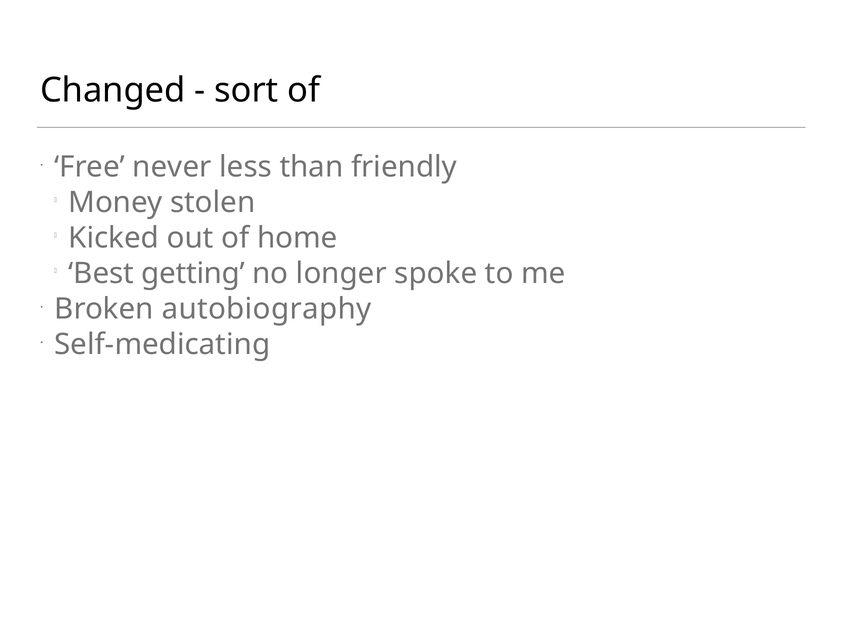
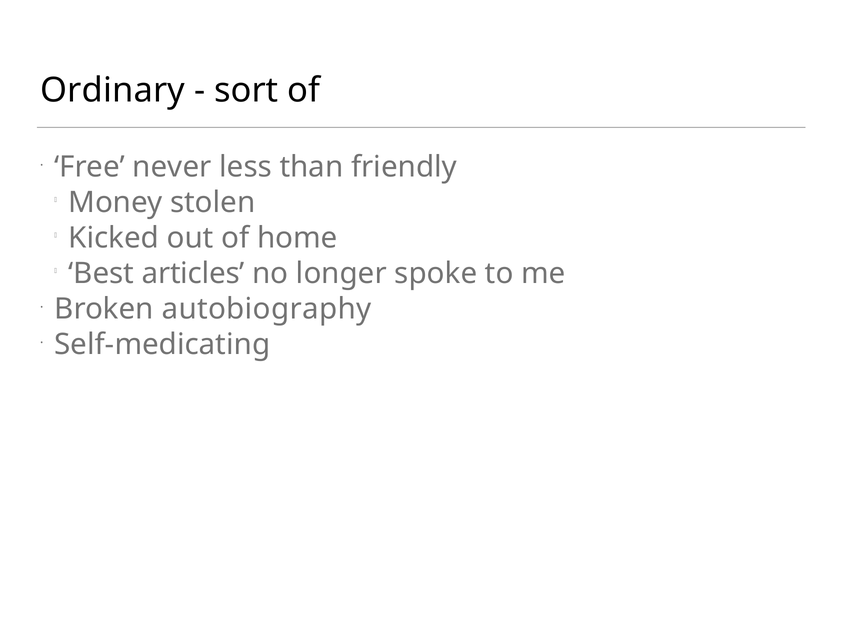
Changed: Changed -> Ordinary (113, 90)
getting: getting -> articles (193, 274)
